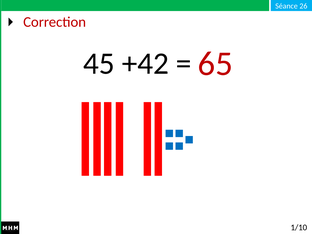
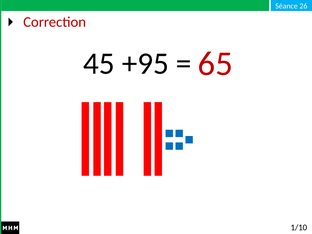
+42: +42 -> +95 (145, 64)
